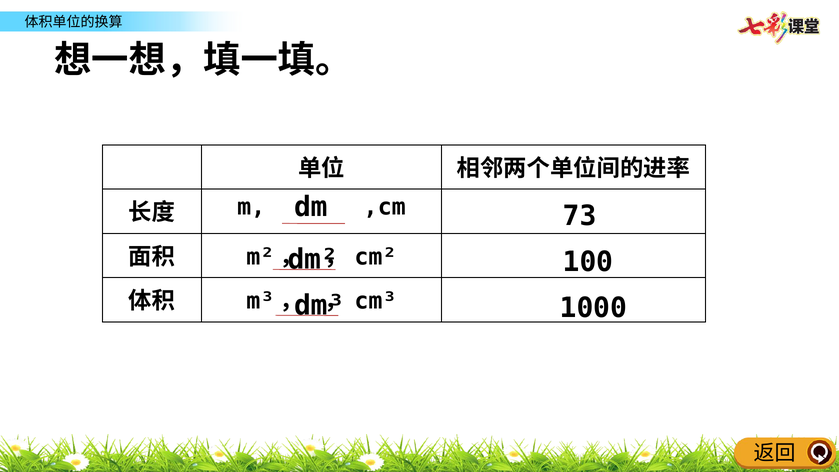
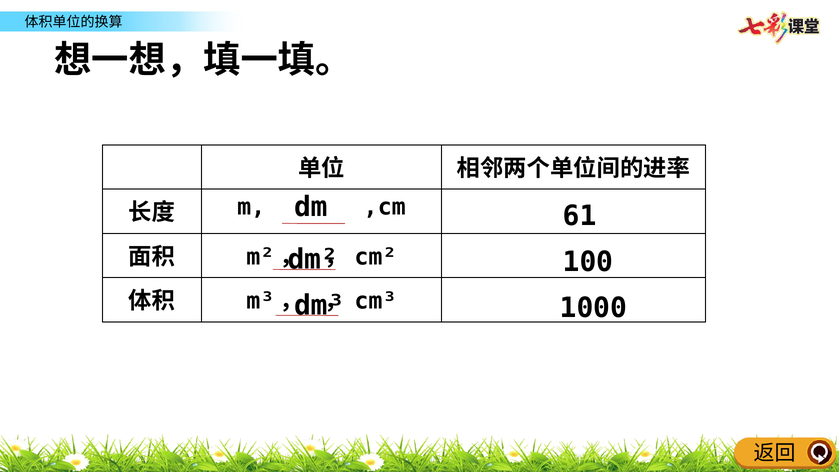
73: 73 -> 61 (580, 216)
